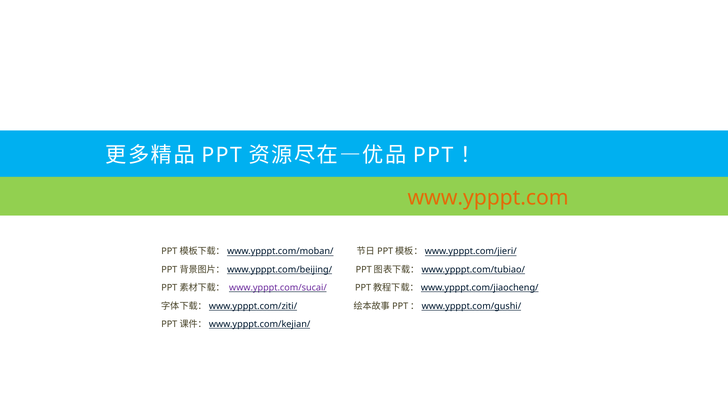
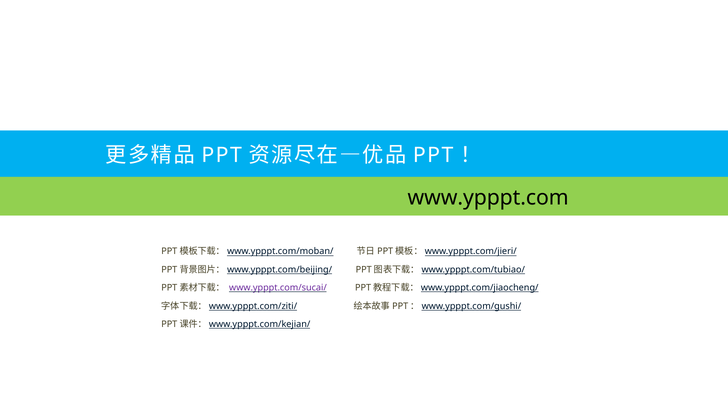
www.ypppt.com colour: orange -> black (488, 197)
